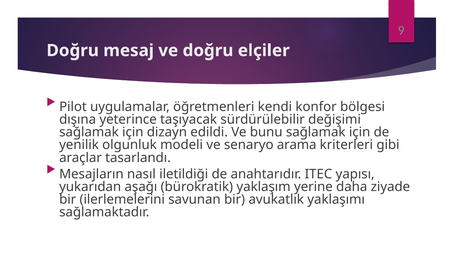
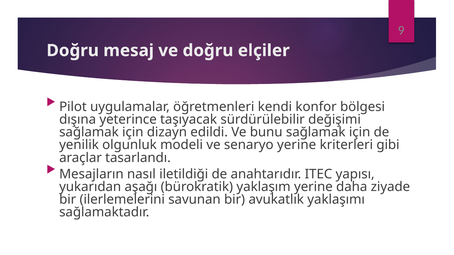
senaryo arama: arama -> yerine (297, 145)
